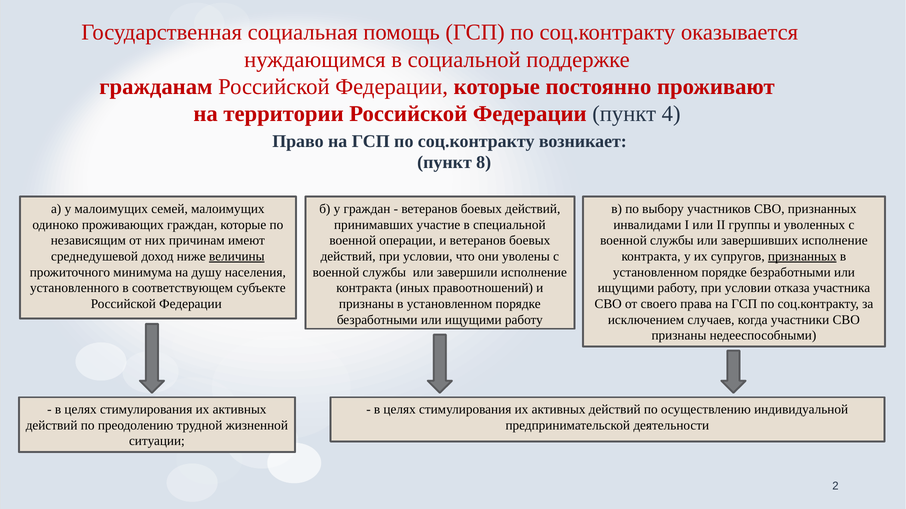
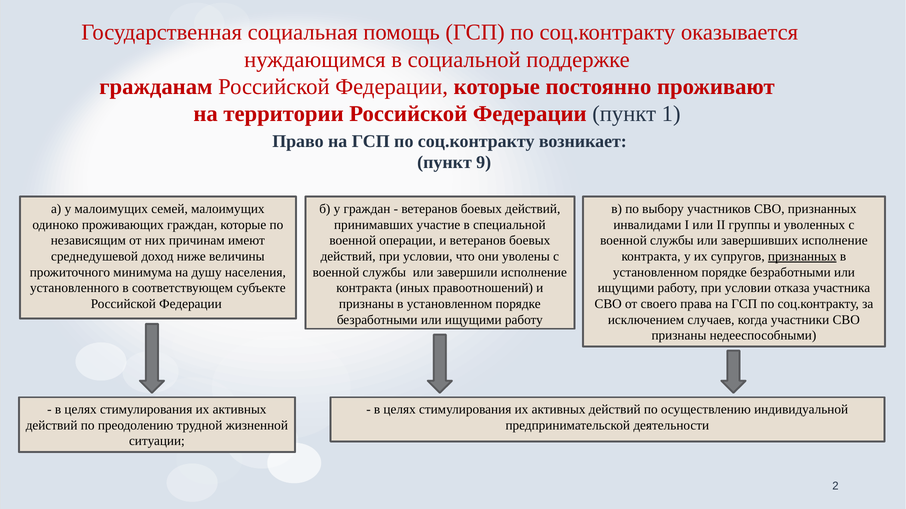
4: 4 -> 1 (671, 114)
8: 8 -> 9 (484, 163)
величины underline: present -> none (237, 257)
